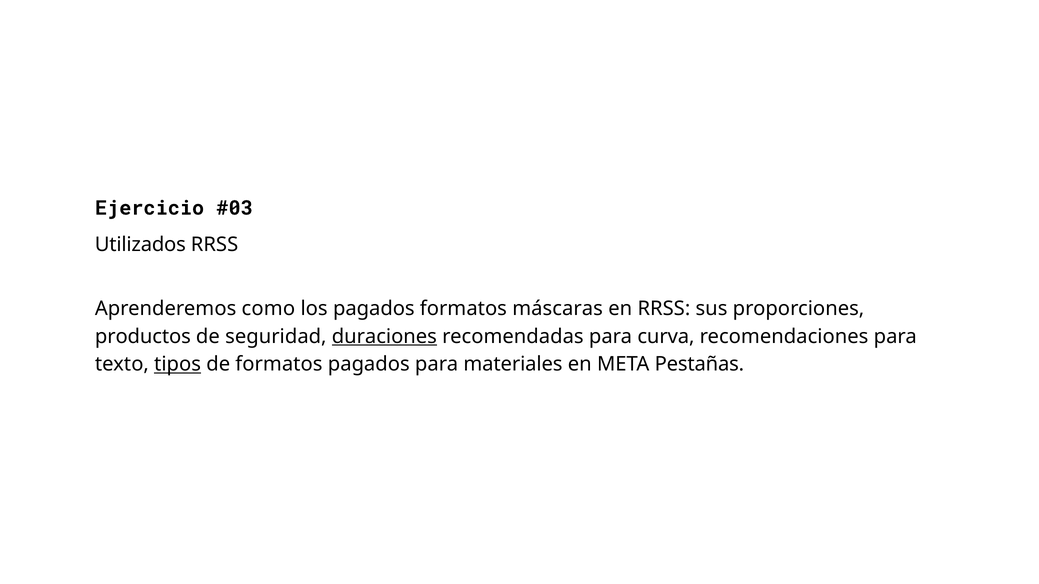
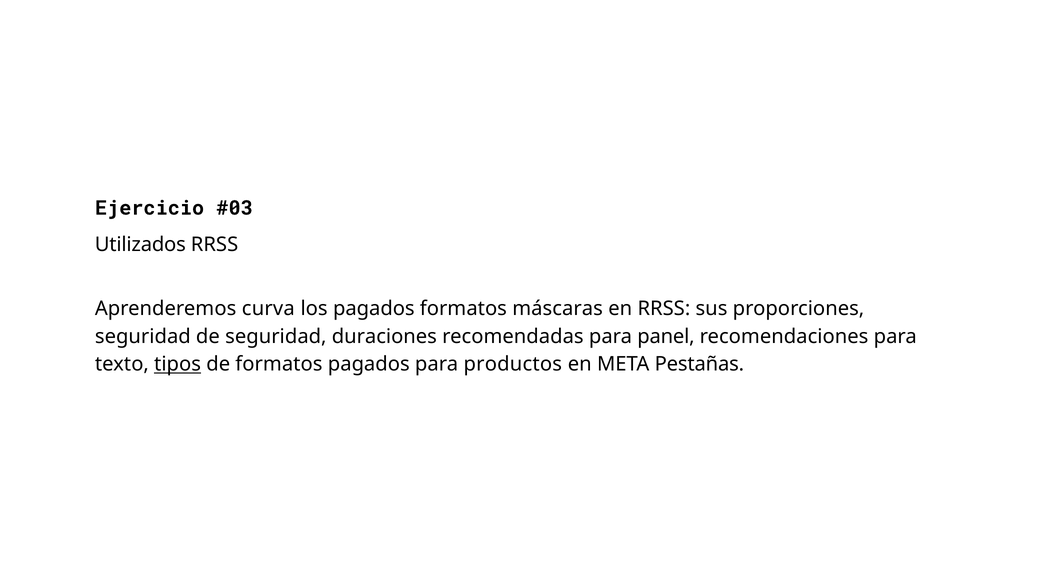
como: como -> curva (268, 309)
productos: productos -> seguridad (143, 337)
duraciones underline: present -> none (384, 337)
curva: curva -> panel (666, 337)
materiales: materiales -> productos (513, 364)
